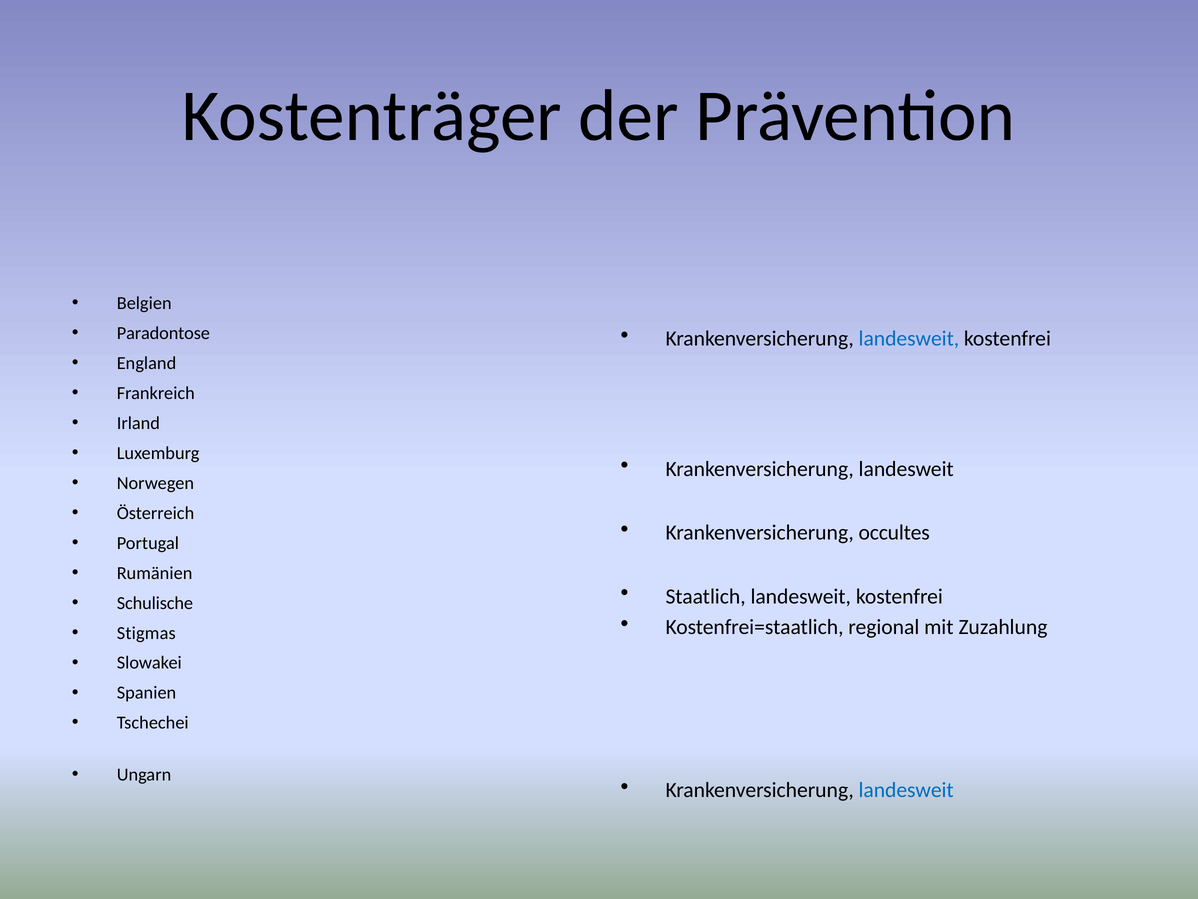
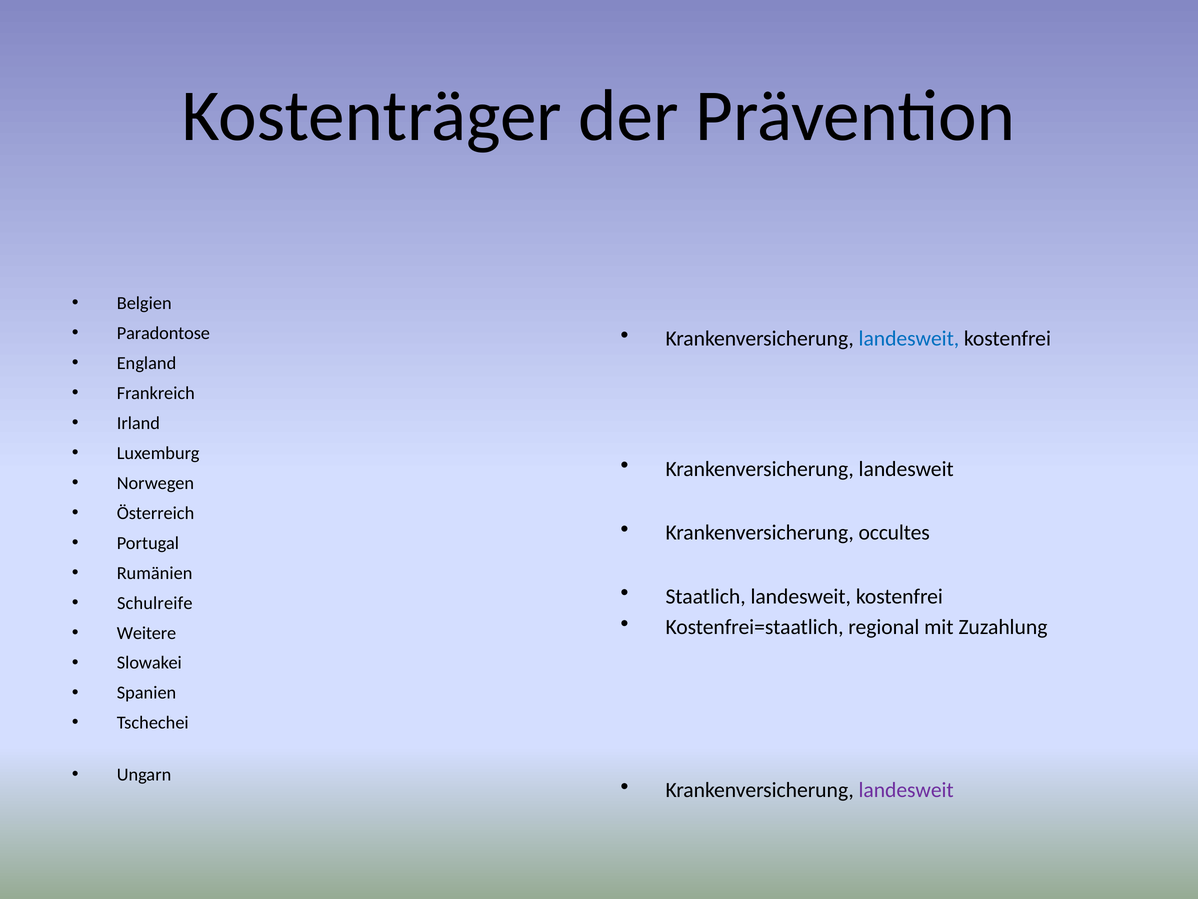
Schulische: Schulische -> Schulreife (155, 603)
Stigmas: Stigmas -> Weitere (146, 633)
landesweit colour: blue -> purple (906, 790)
